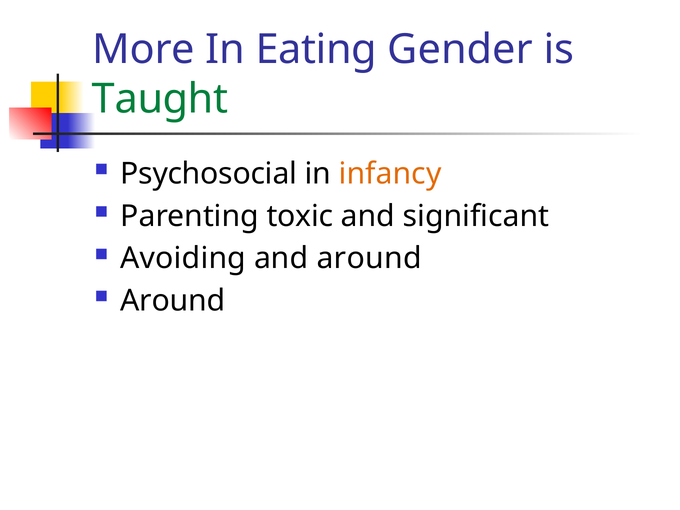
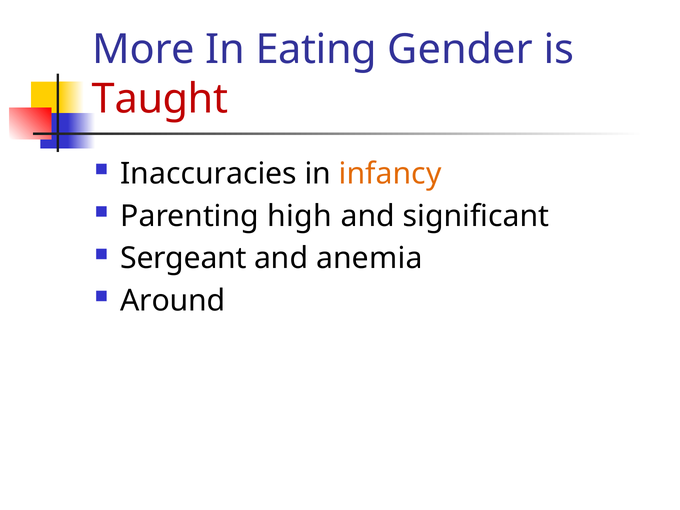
Taught colour: green -> red (160, 99)
Psychosocial: Psychosocial -> Inaccuracies (209, 174)
toxic: toxic -> high (300, 216)
Avoiding: Avoiding -> Sergeant (183, 258)
and around: around -> anemia (369, 258)
